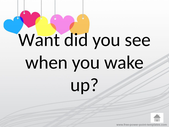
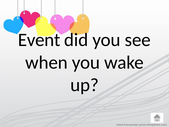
Want: Want -> Event (39, 40)
